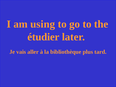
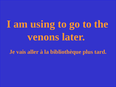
étudier: étudier -> venons (43, 37)
